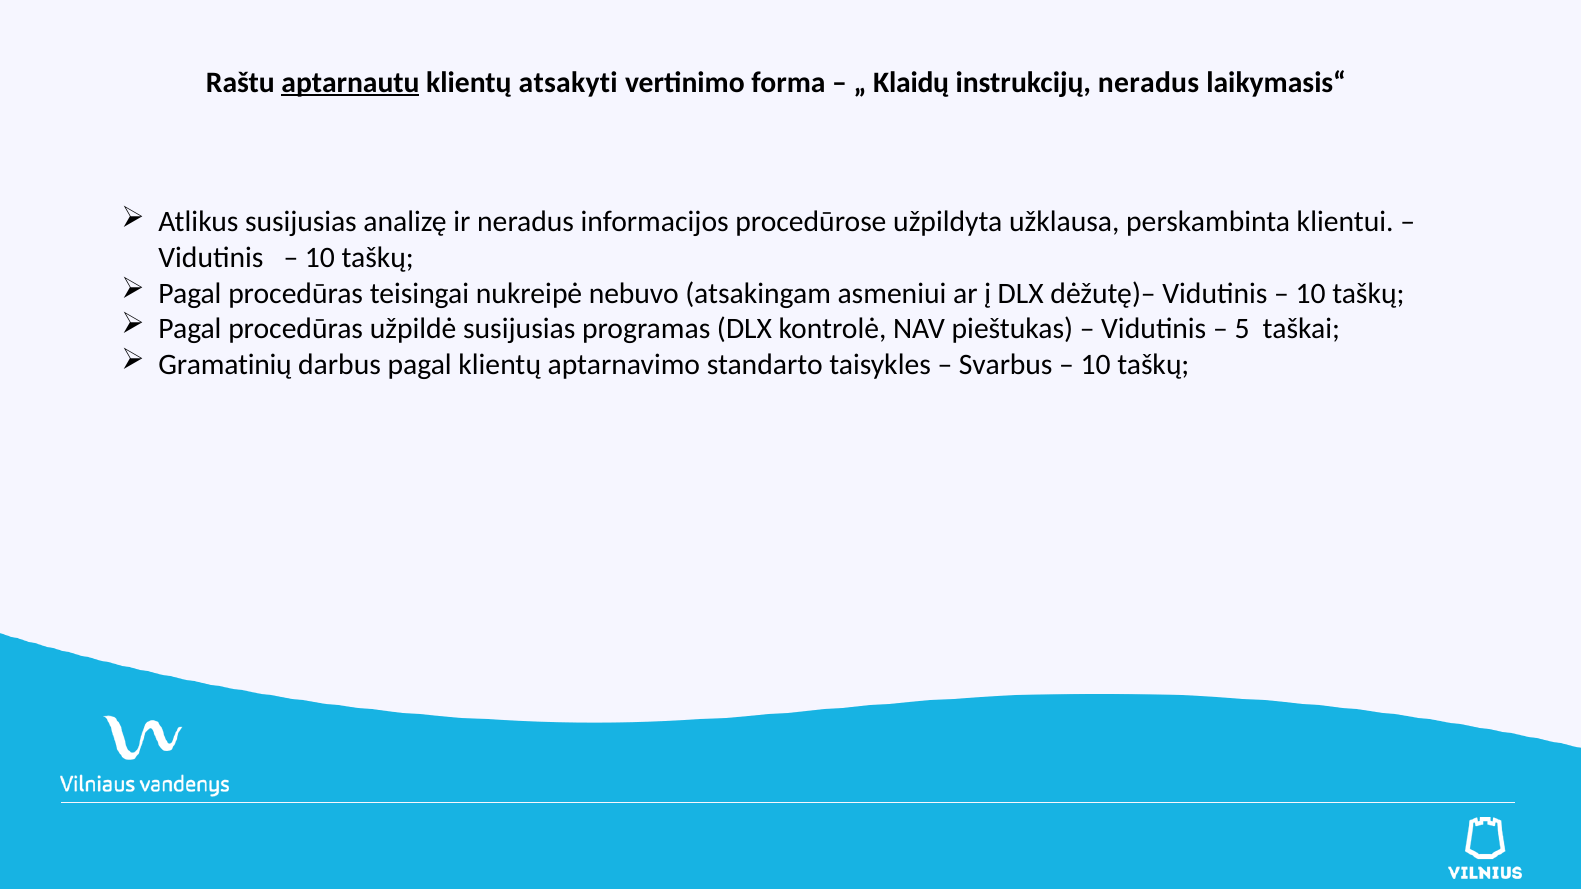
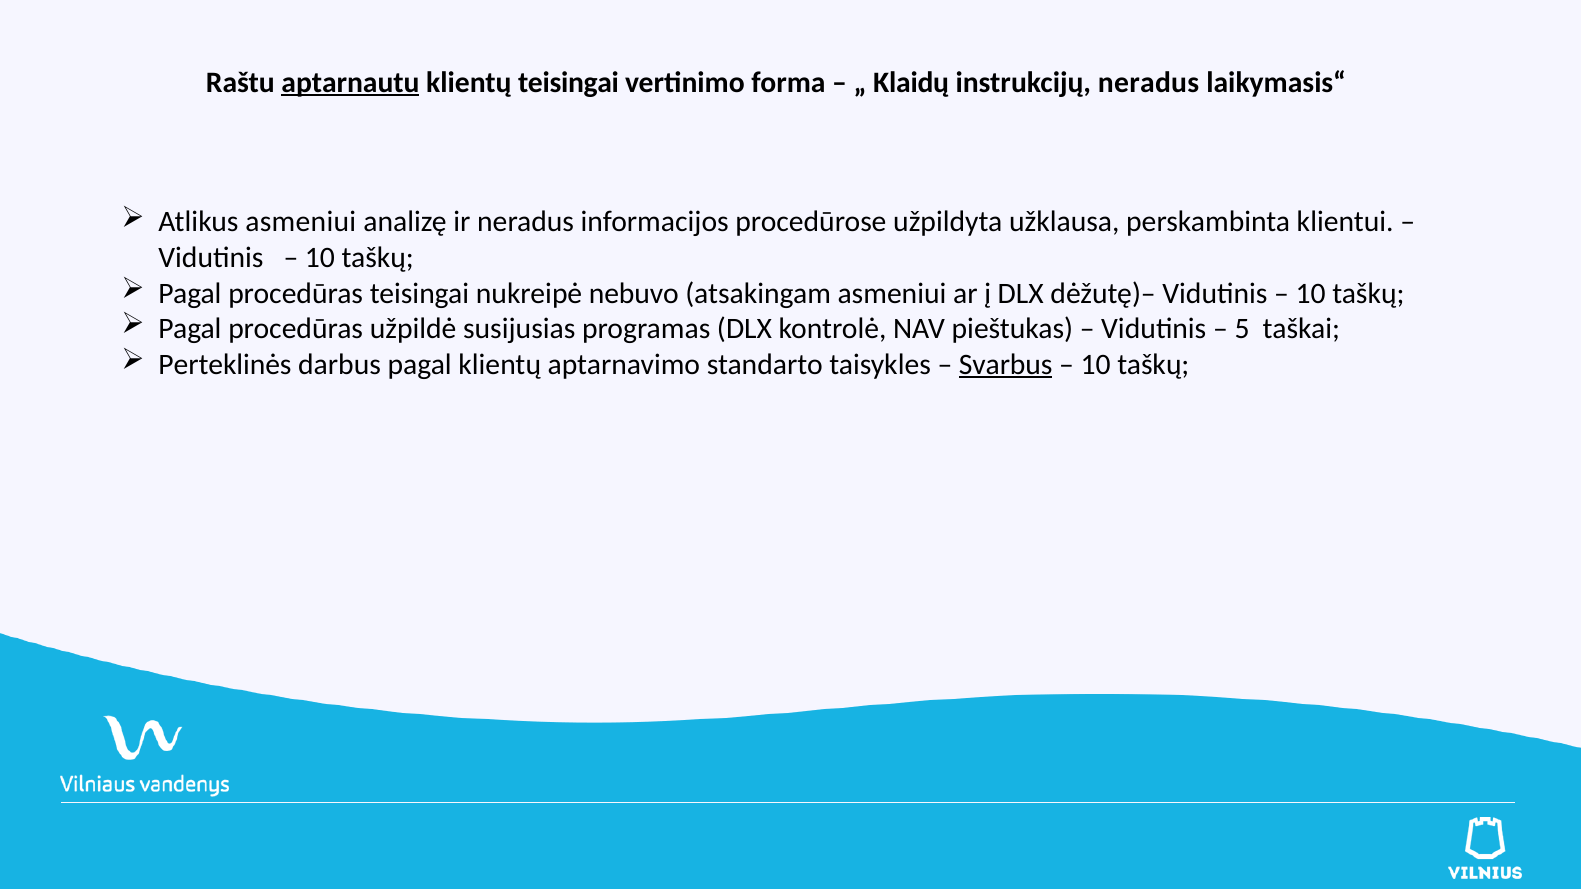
klientų atsakyti: atsakyti -> teisingai (568, 82)
Atlikus susijusias: susijusias -> asmeniui (301, 222)
Gramatinių: Gramatinių -> Perteklinės (225, 365)
Svarbus underline: none -> present (1006, 365)
